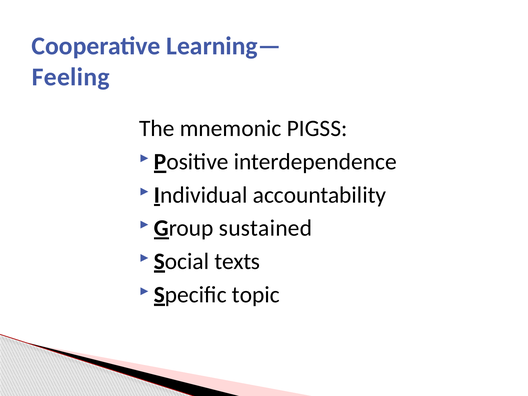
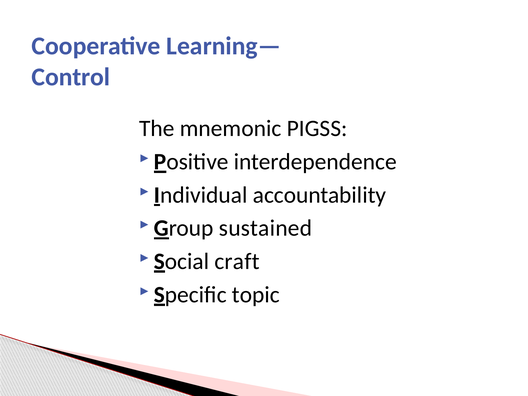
Feeling: Feeling -> Control (71, 77)
texts: texts -> craft (237, 262)
